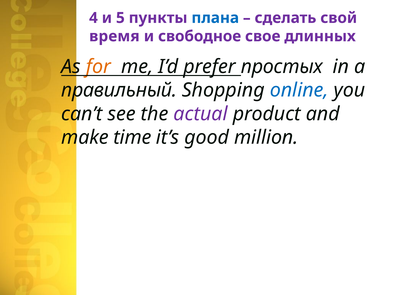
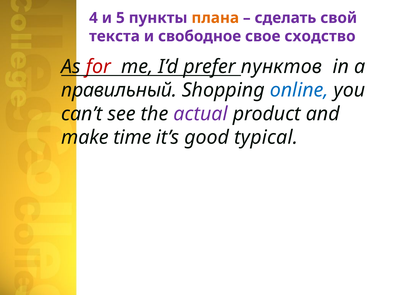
плана colour: blue -> orange (215, 18)
время: время -> текста (114, 36)
длинных: длинных -> сходство (320, 36)
for colour: orange -> red (98, 67)
простых: простых -> пунктов (282, 67)
million: million -> typical (266, 137)
